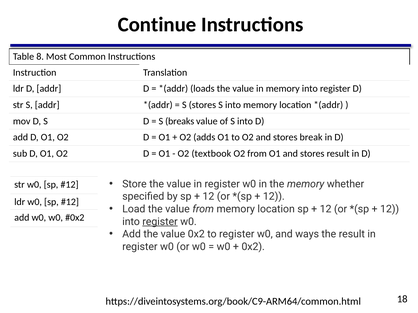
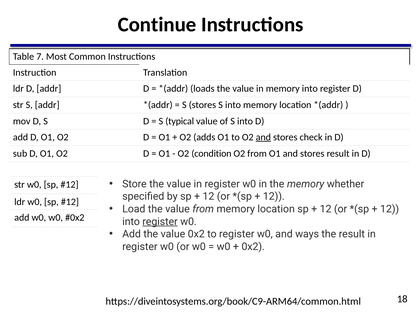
8: 8 -> 7 (40, 57)
breaks: breaks -> typical (180, 121)
and underline: none -> present (263, 137)
break: break -> check (311, 137)
textbook: textbook -> condition (211, 154)
